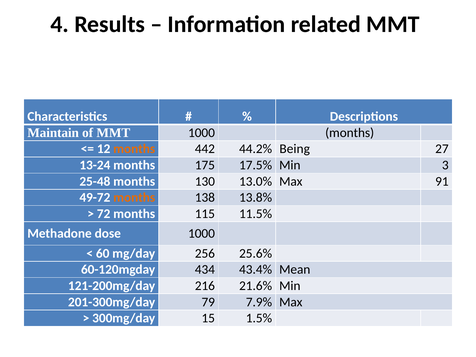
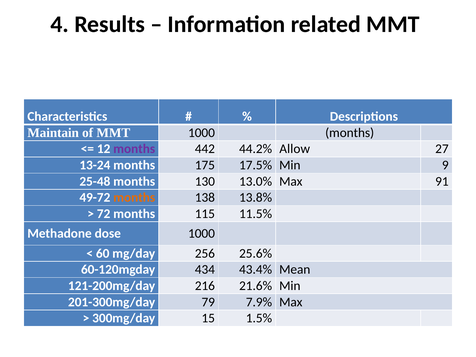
months colour: orange -> purple (134, 149)
Being: Being -> Allow (295, 149)
3: 3 -> 9 (445, 165)
